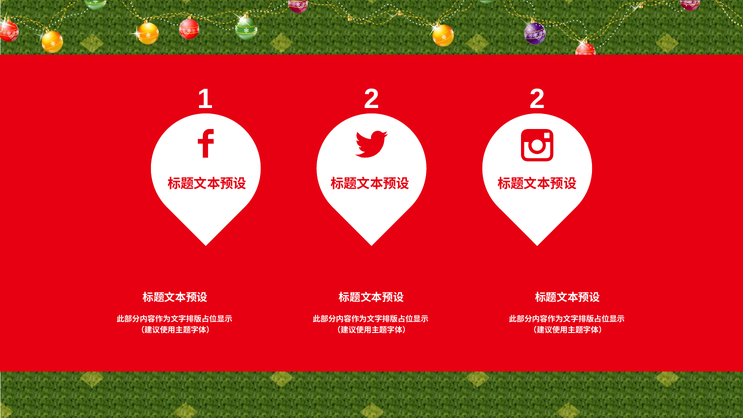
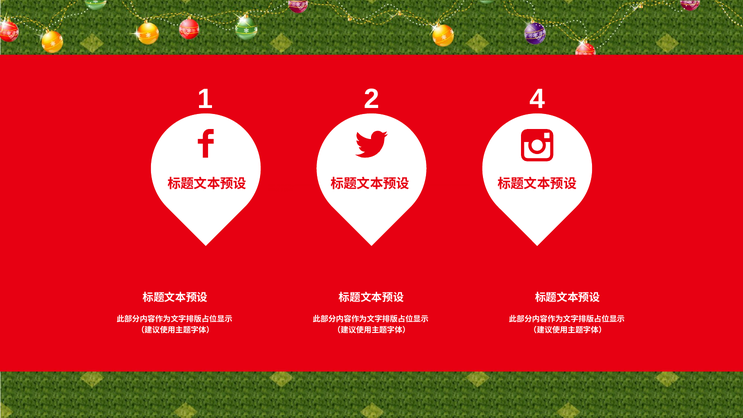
2 2: 2 -> 4 (537, 99)
